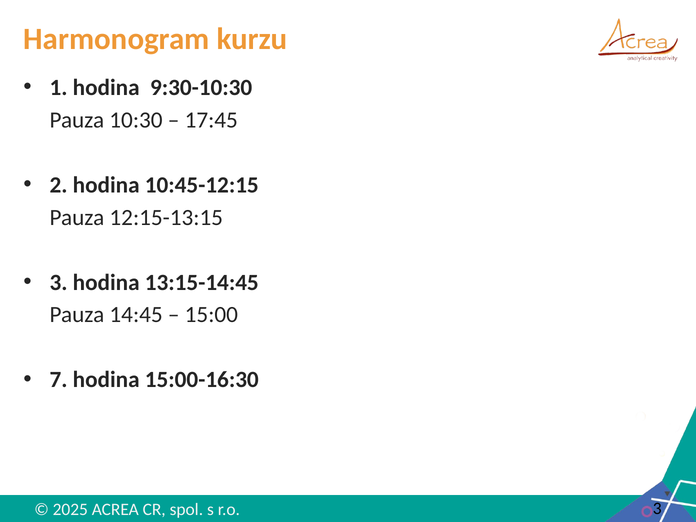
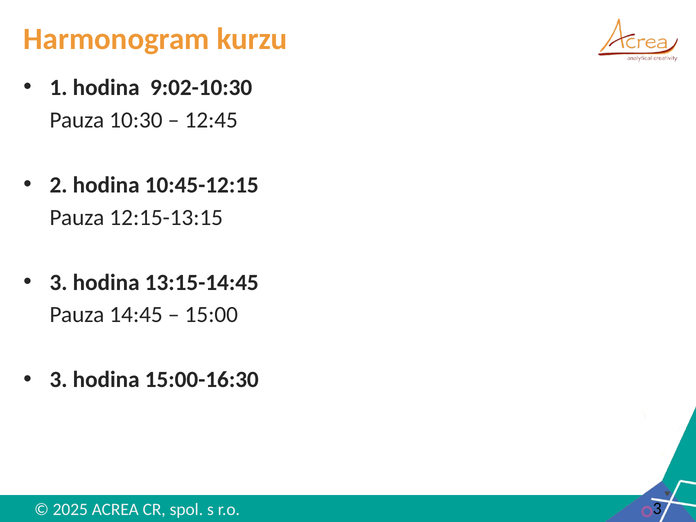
9:30-10:30: 9:30-10:30 -> 9:02-10:30 (201, 88)
17:45: 17:45 -> 12:45 (211, 120)
7: 7 -> 3 (58, 380)
